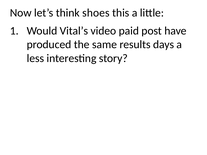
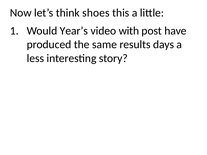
Vital’s: Vital’s -> Year’s (74, 31)
paid: paid -> with (129, 31)
